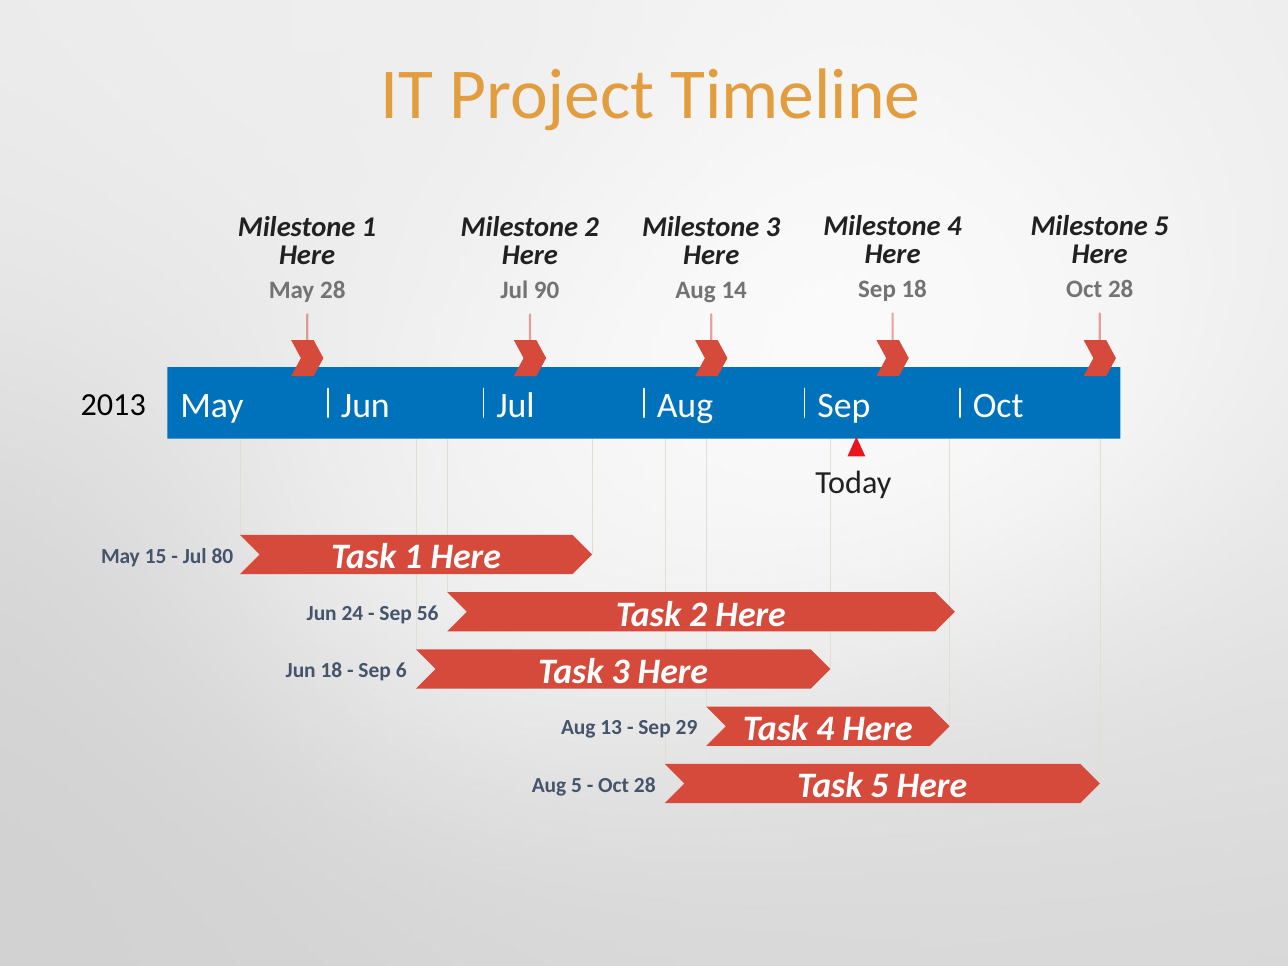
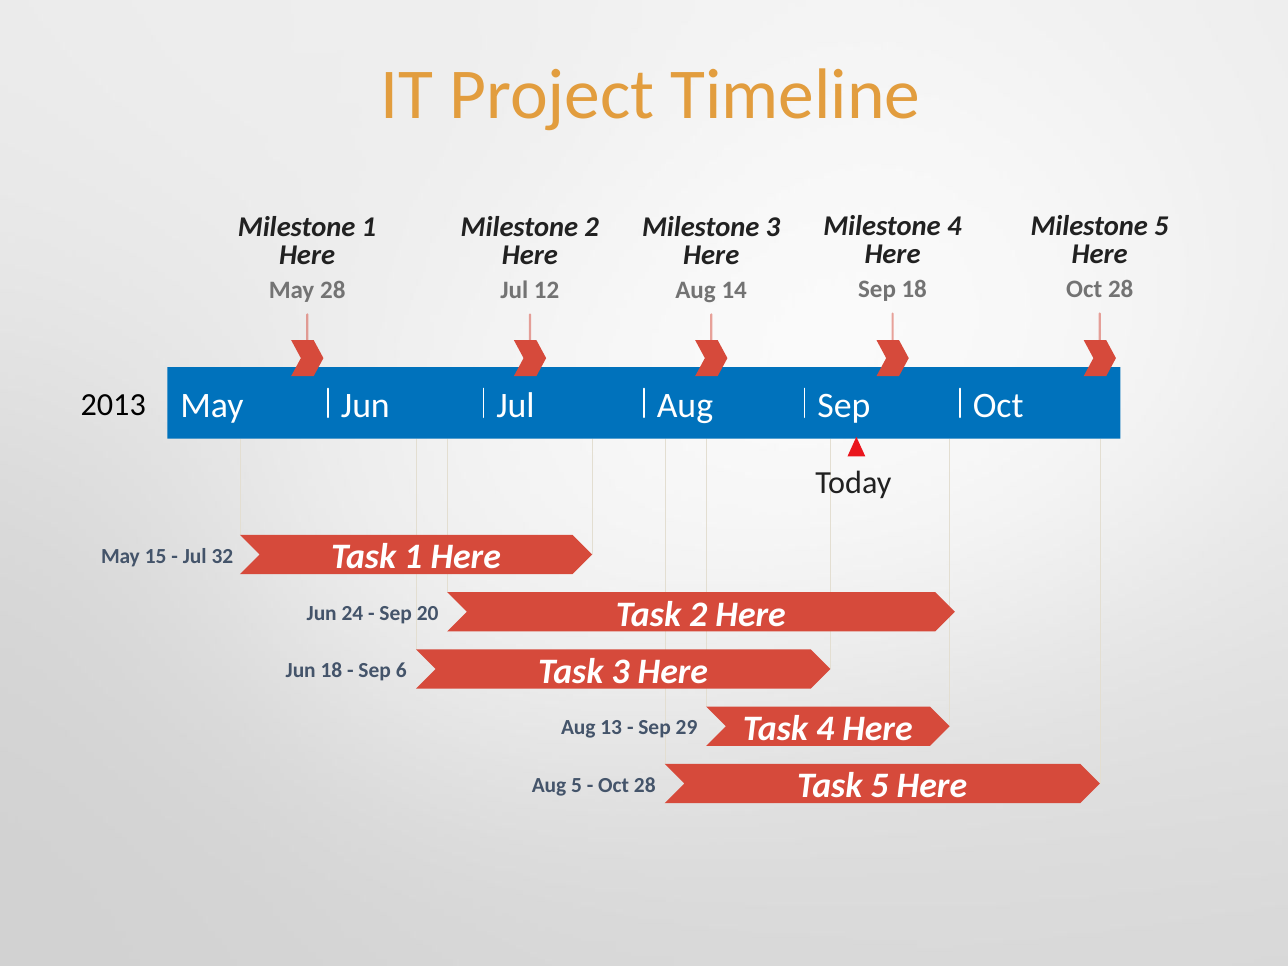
90: 90 -> 12 (547, 290)
80: 80 -> 32 (222, 556)
56: 56 -> 20 (428, 613)
